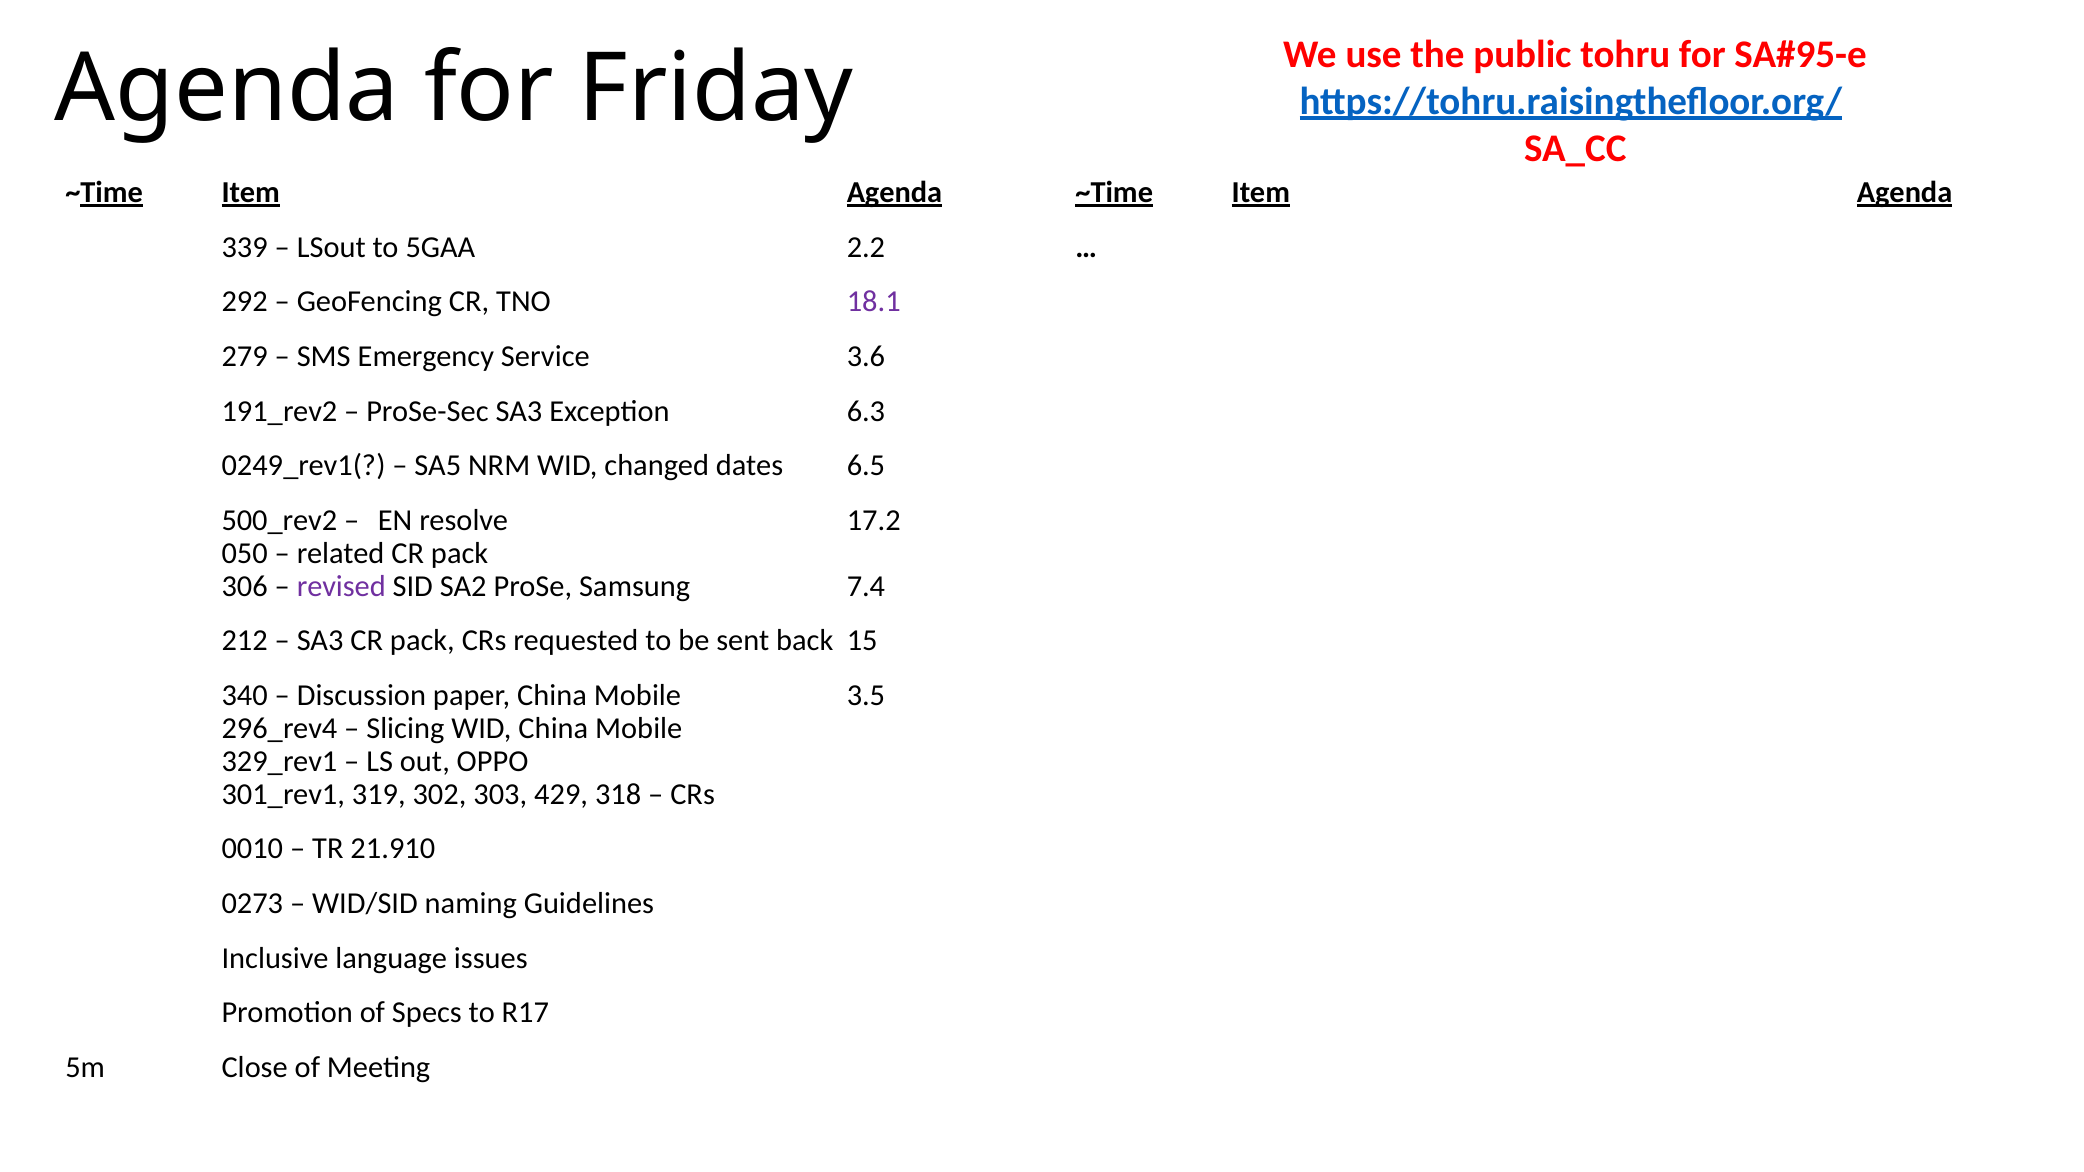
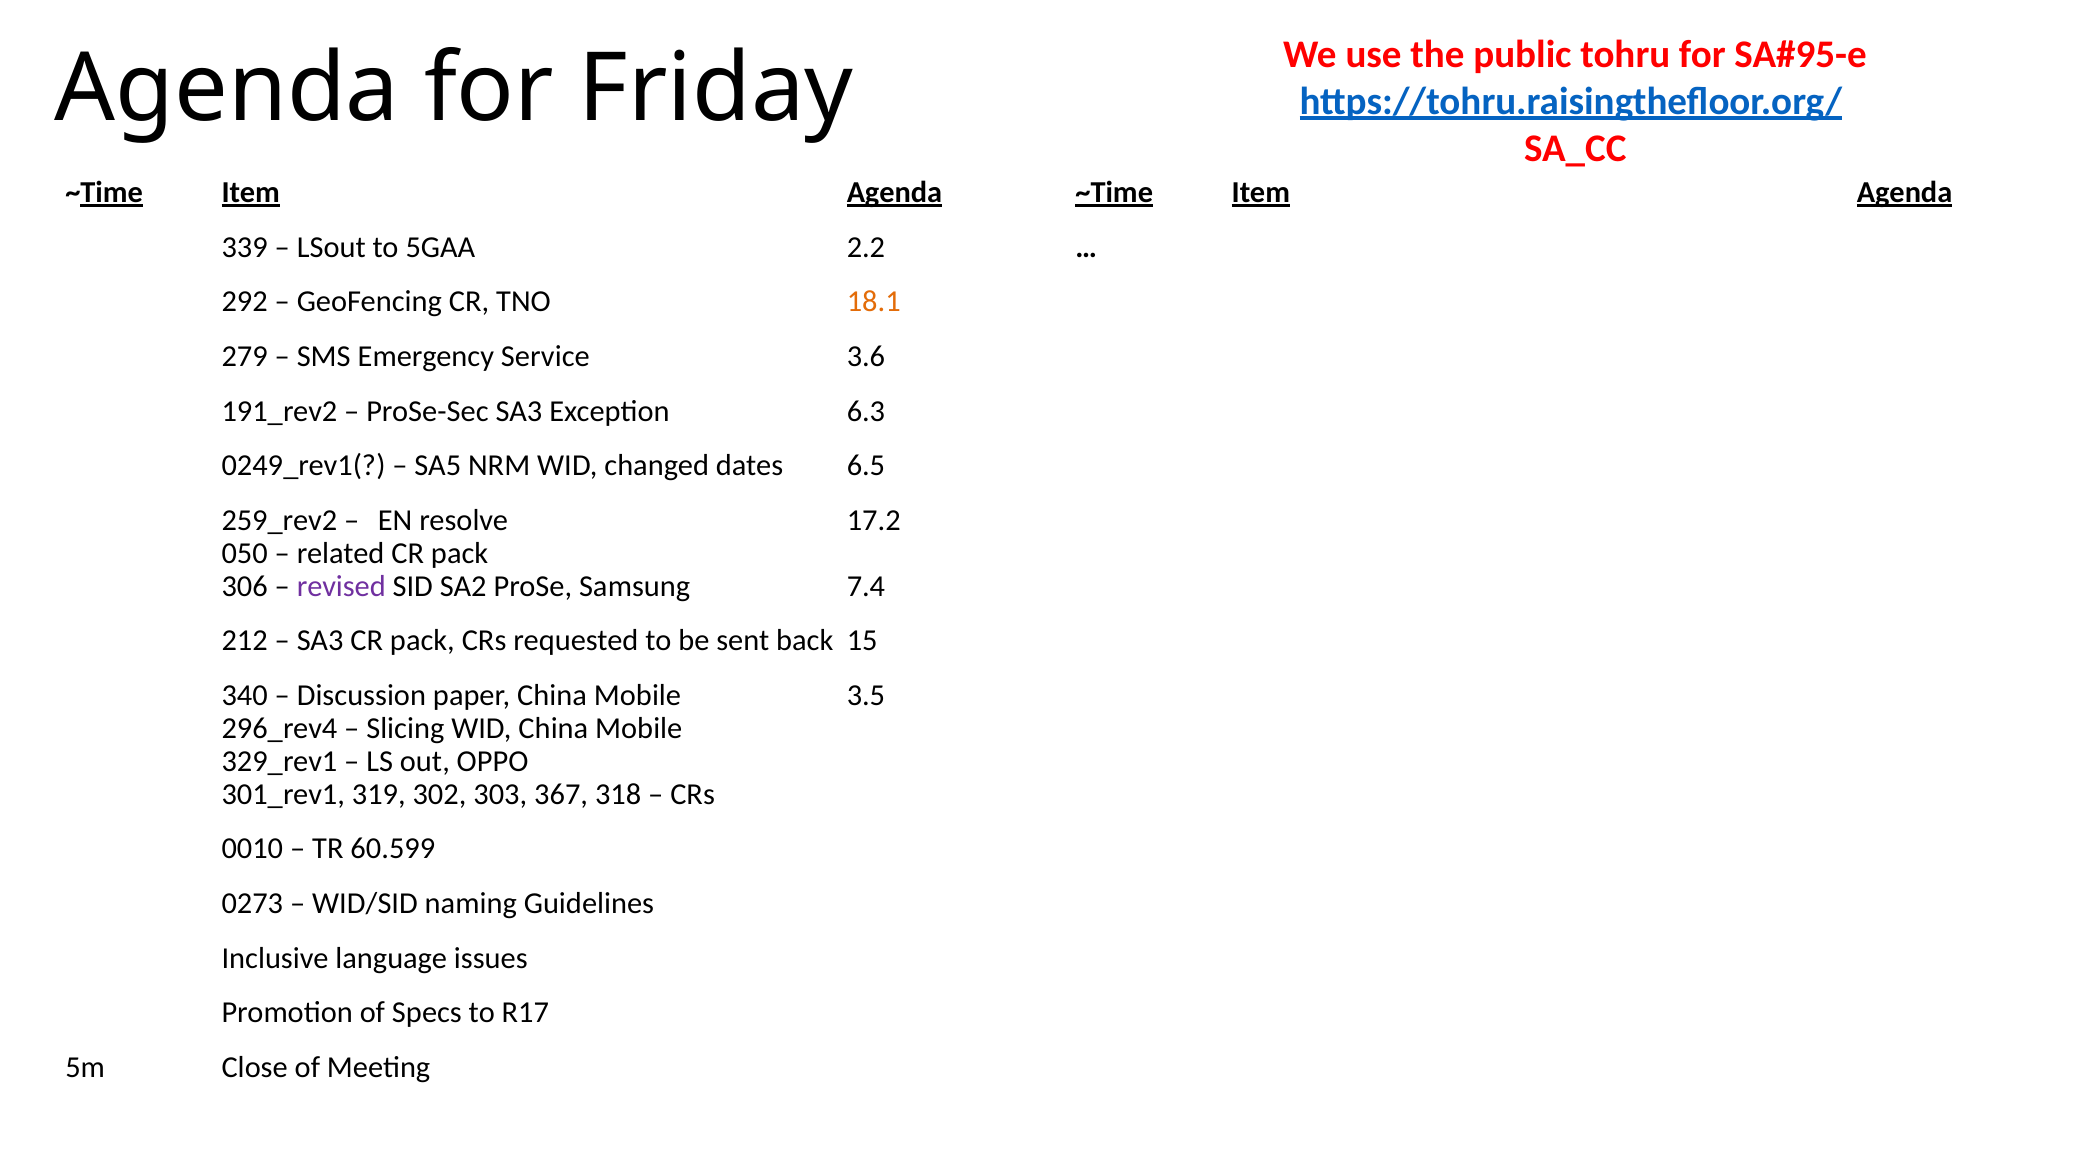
18.1 colour: purple -> orange (874, 302)
500_rev2: 500_rev2 -> 259_rev2 (279, 521)
429: 429 -> 367 (561, 794)
21.910: 21.910 -> 60.599 (393, 849)
